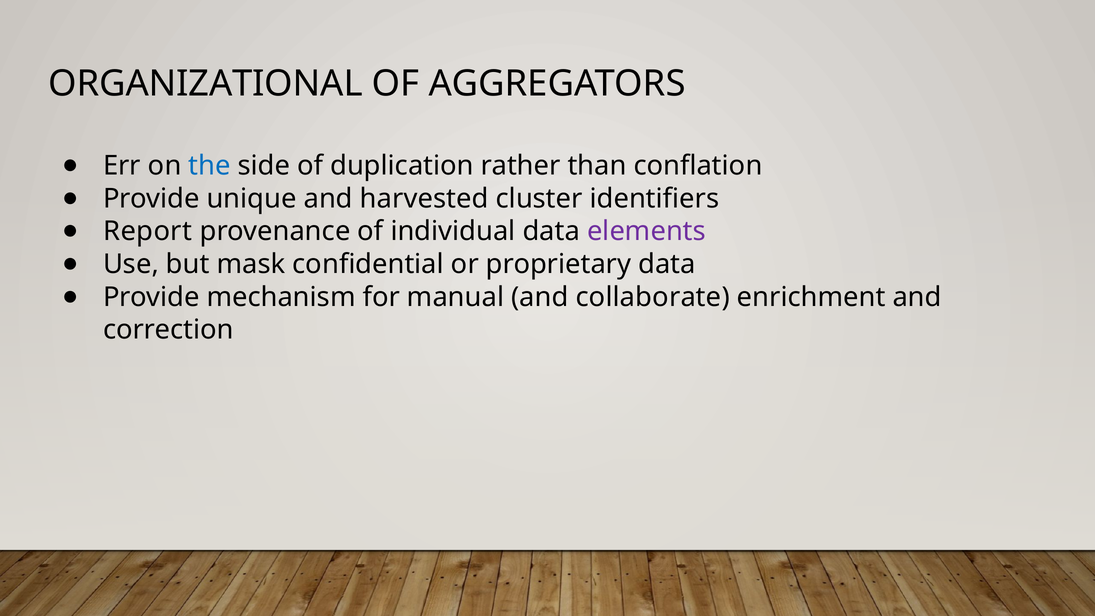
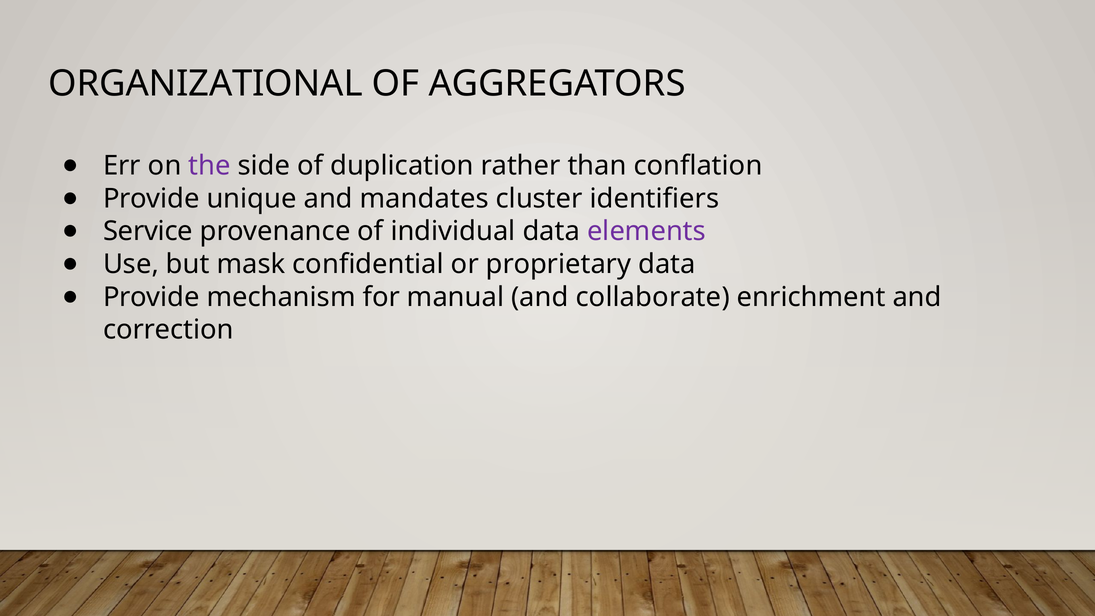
the colour: blue -> purple (210, 166)
harvested: harvested -> mandates (424, 198)
Report: Report -> Service (148, 231)
